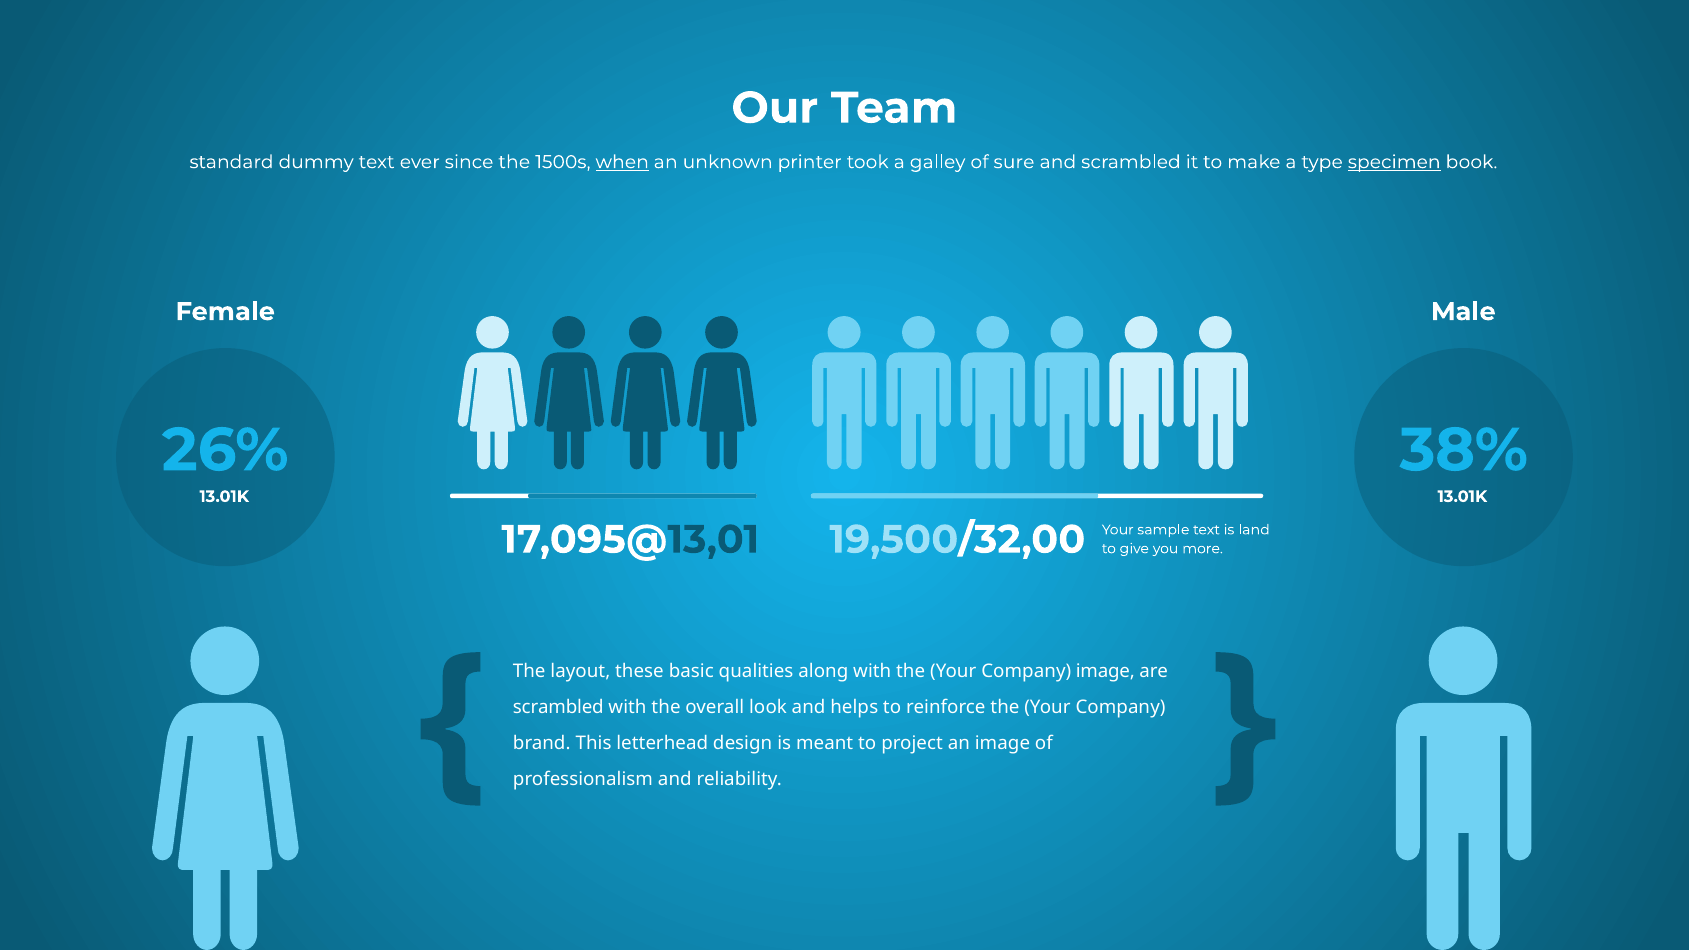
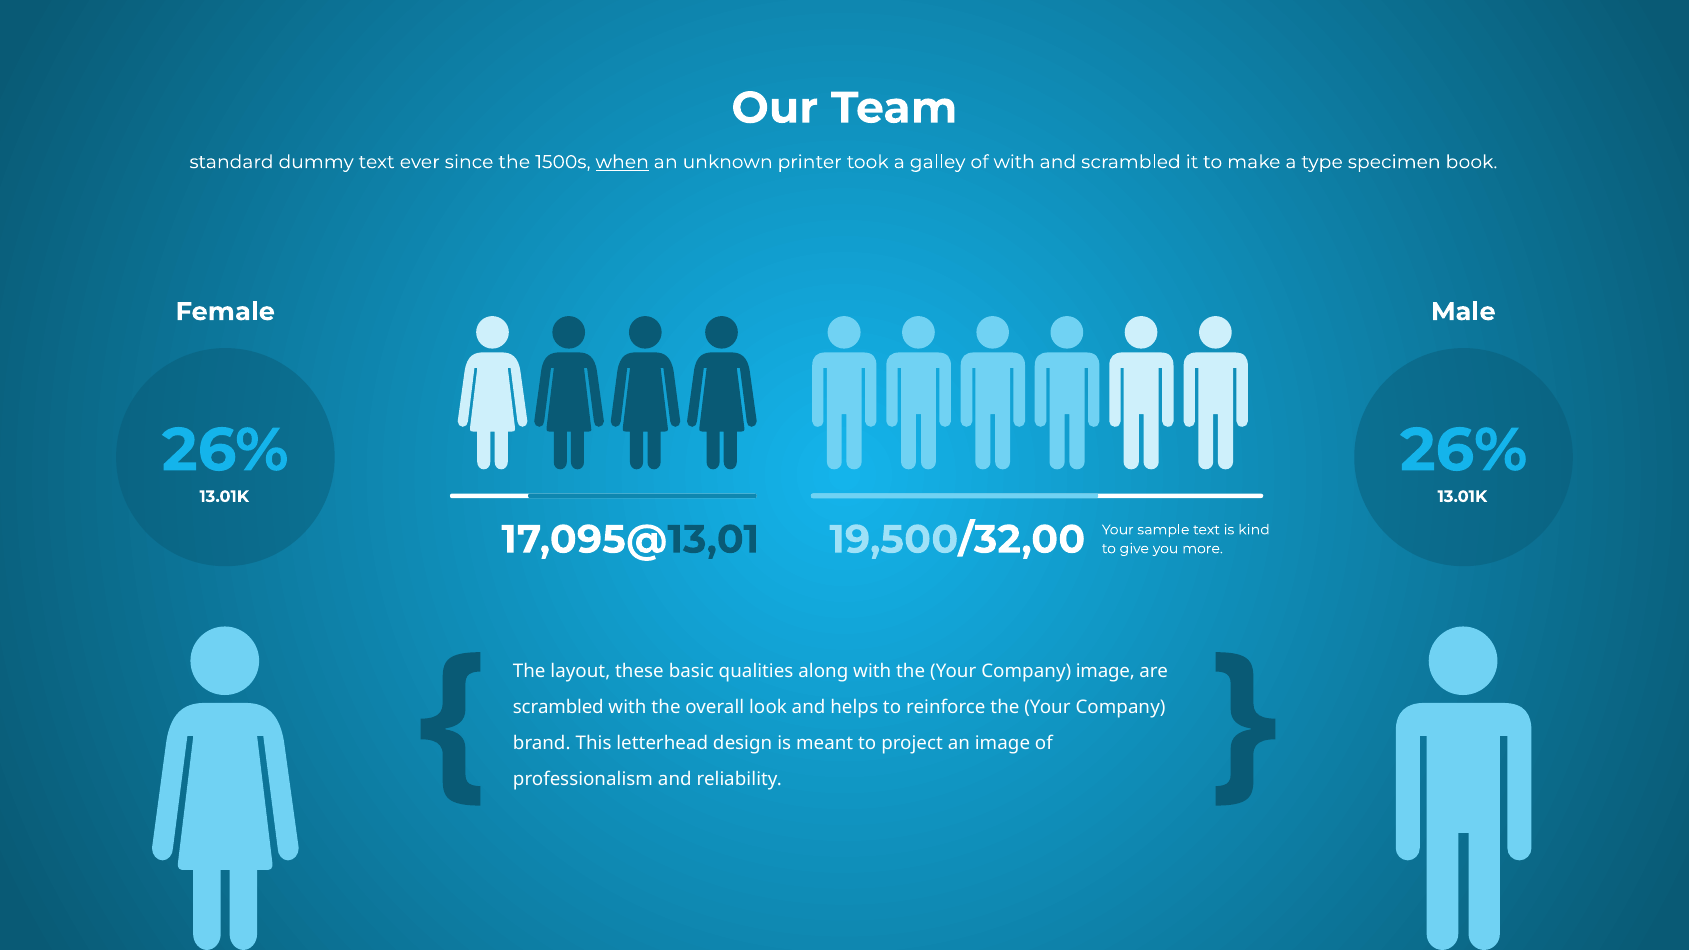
of sure: sure -> with (1014, 162)
specimen underline: present -> none (1394, 162)
38%: 38% -> 26% (1464, 450)
land: land -> kind (1254, 530)
